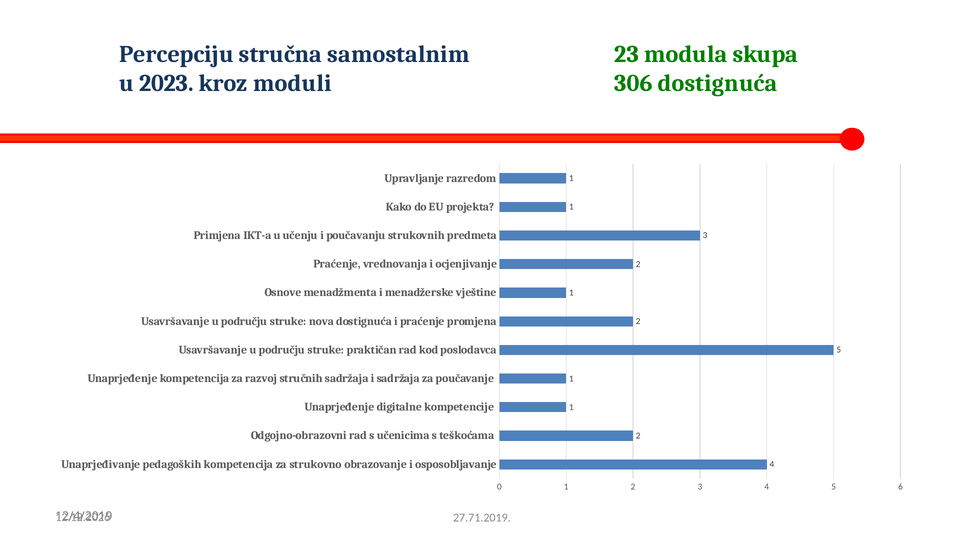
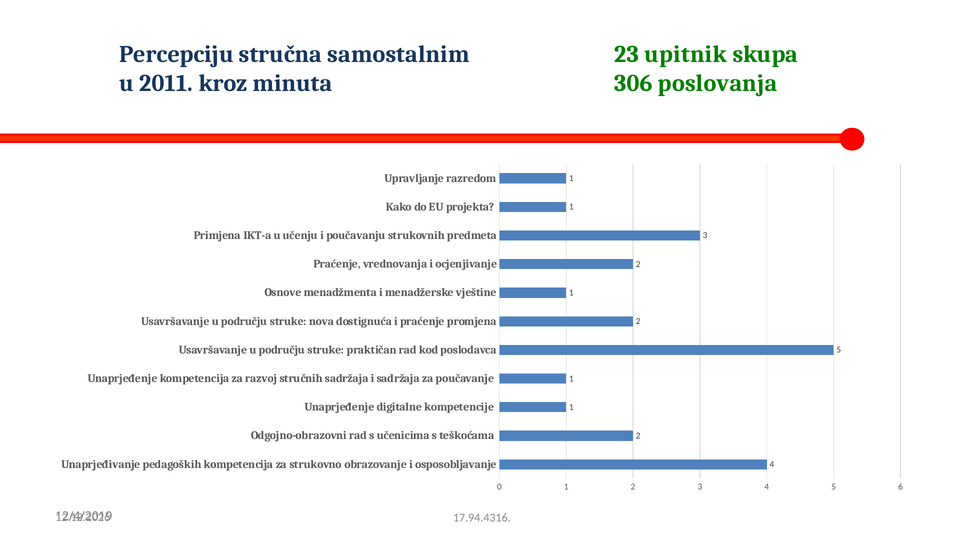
modula: modula -> upitnik (686, 54)
2023: 2023 -> 2011 (166, 83)
moduli: moduli -> minuta (293, 83)
306 dostignuća: dostignuća -> poslovanja (718, 83)
27.71.2019: 27.71.2019 -> 17.94.4316 (482, 518)
